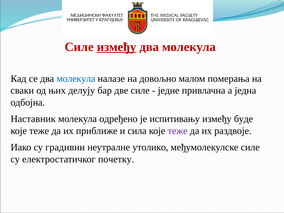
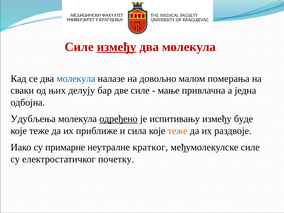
једне: једне -> мање (169, 91)
Наставник: Наставник -> Удубљења (33, 119)
одређено underline: none -> present (118, 119)
теже colour: purple -> orange (178, 131)
градивни: градивни -> примарне (65, 147)
утолико: утолико -> кратког (150, 147)
